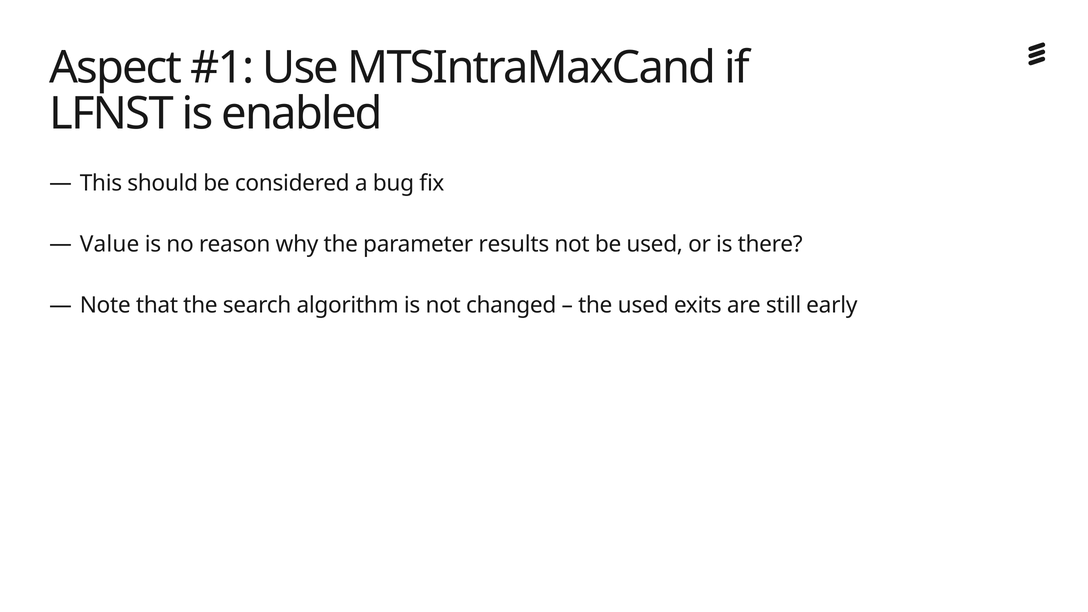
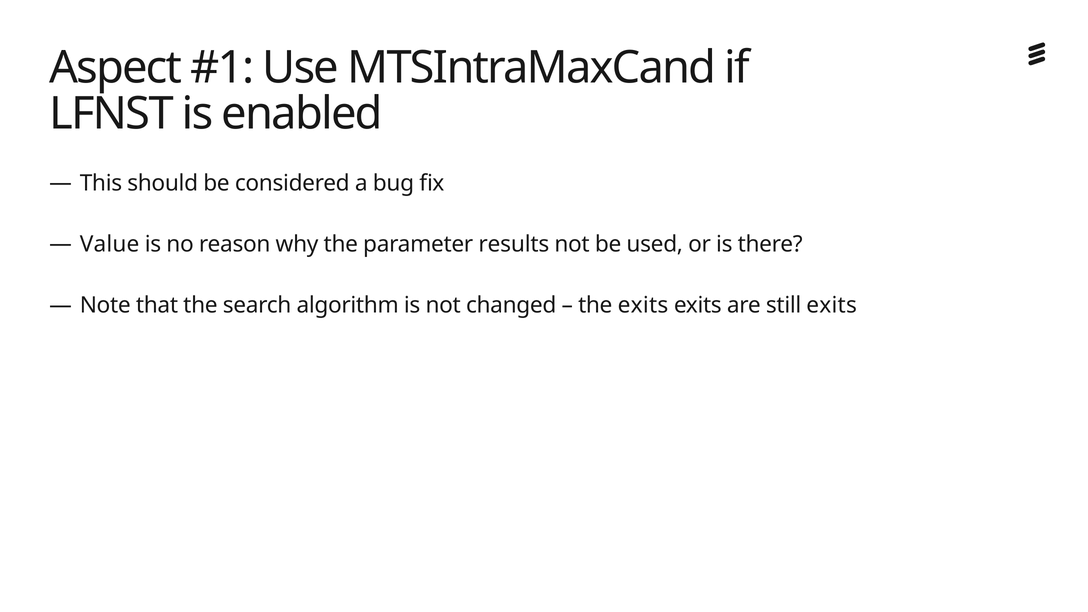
the used: used -> exits (643, 305)
still early: early -> exits (832, 305)
